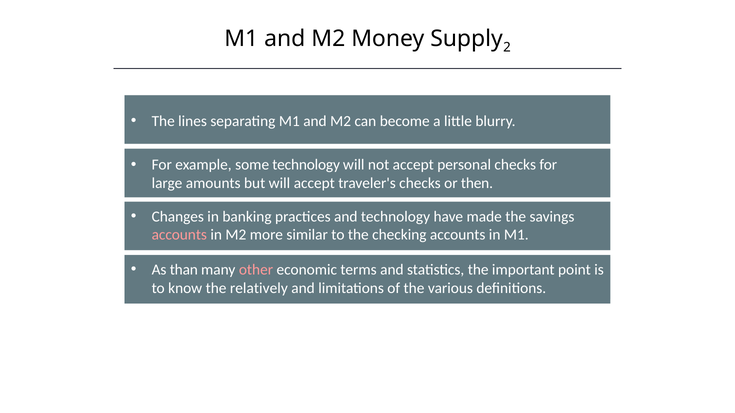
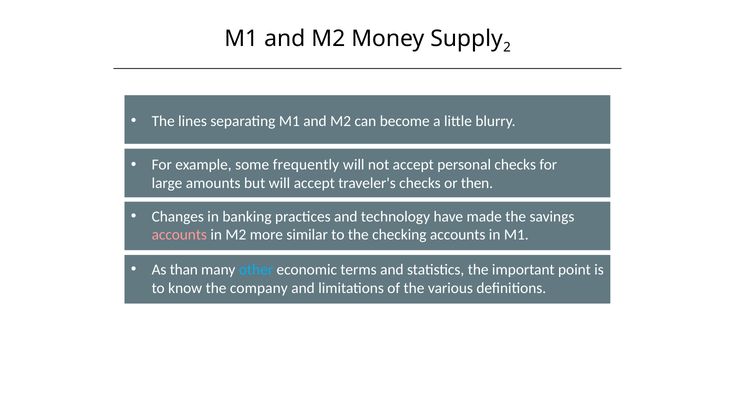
some technology: technology -> frequently (306, 165)
other colour: pink -> light blue (256, 270)
relatively: relatively -> company (259, 288)
